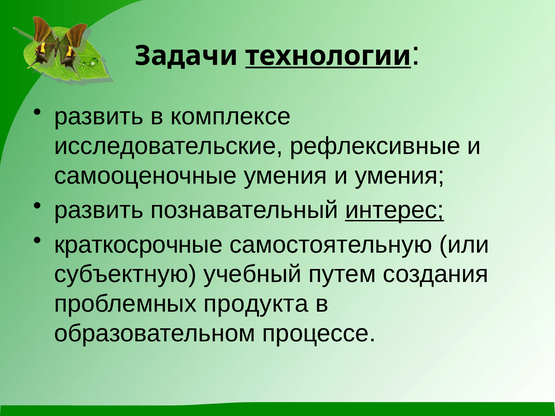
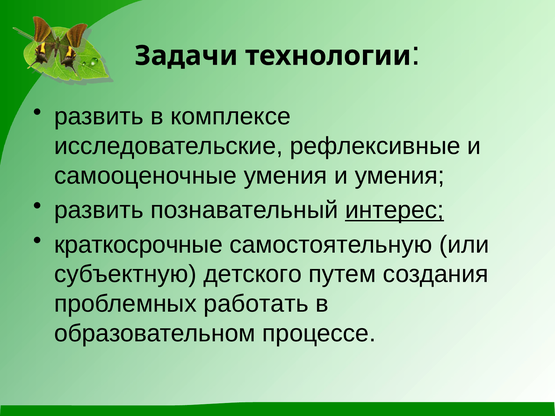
технологии underline: present -> none (328, 56)
учебный: учебный -> детского (253, 274)
продукта: продукта -> работать (256, 304)
